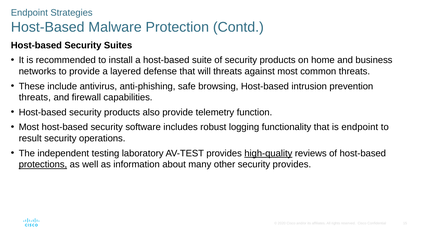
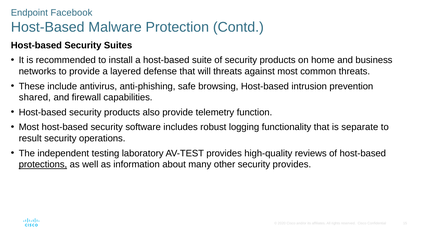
Strategies: Strategies -> Facebook (71, 13)
threats: threats -> shared (35, 98)
is endpoint: endpoint -> separate (360, 127)
high-quality underline: present -> none (268, 153)
